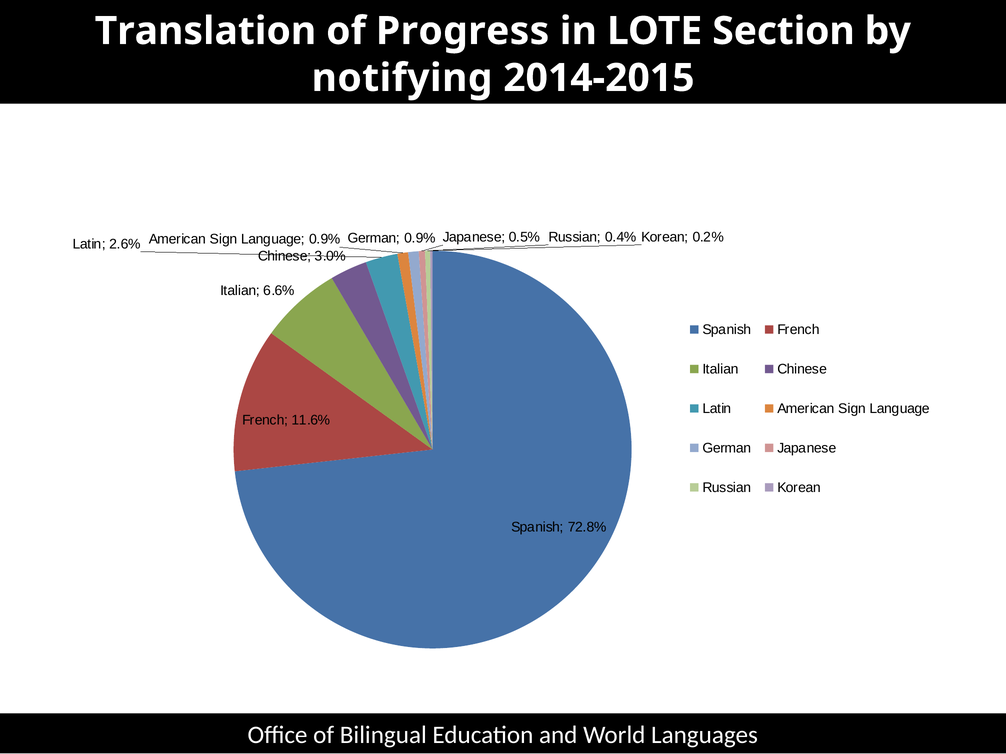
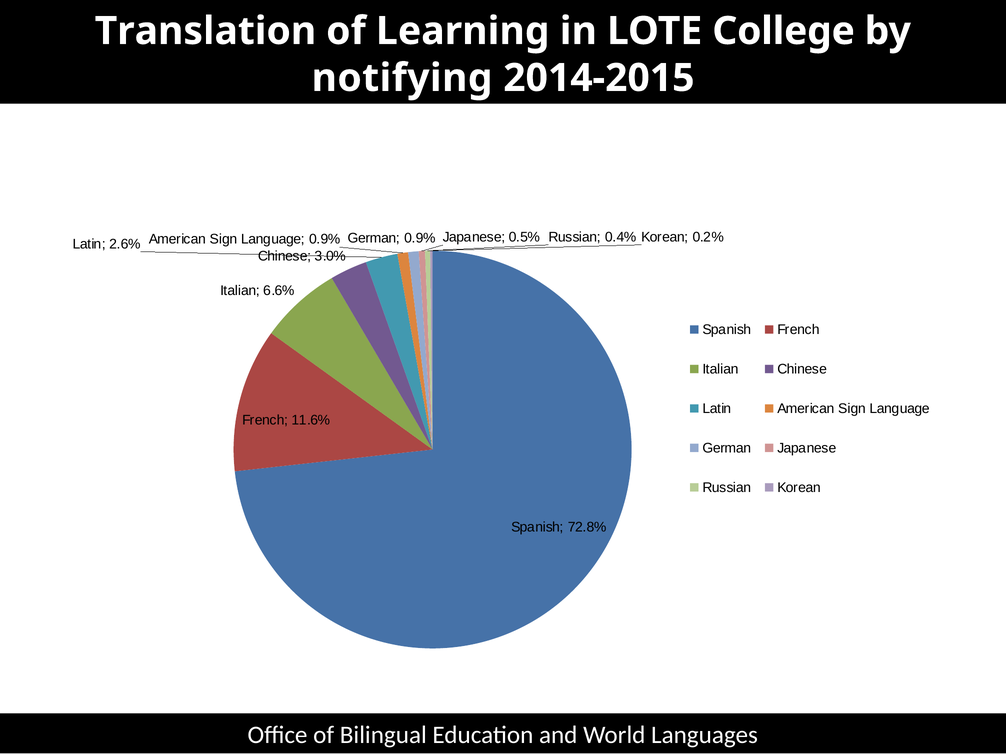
Progress: Progress -> Learning (463, 31)
Section: Section -> College (784, 31)
